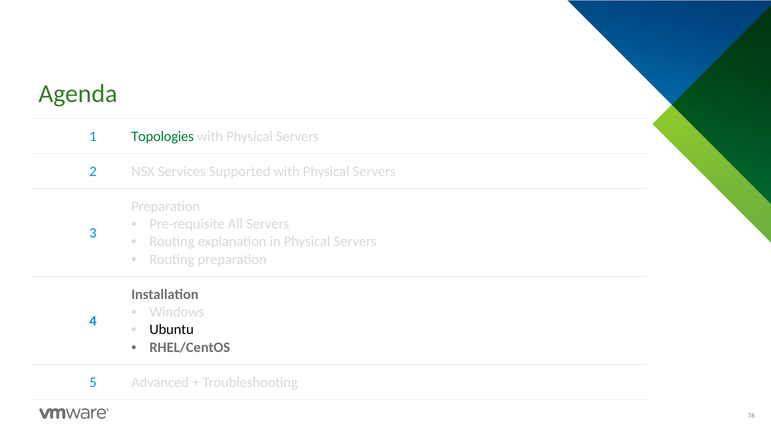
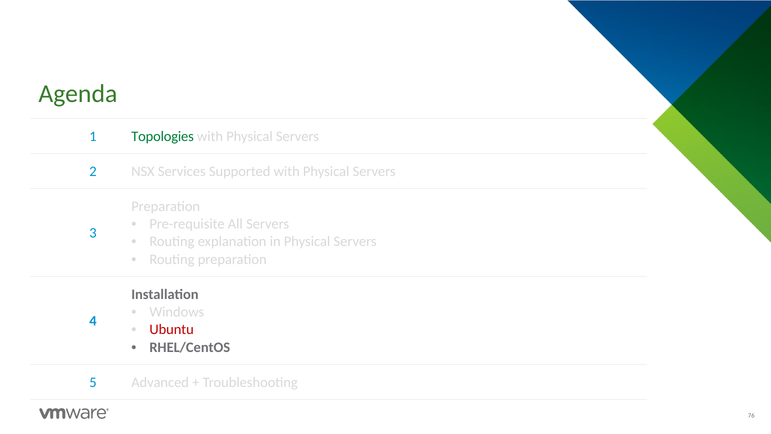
Ubuntu colour: black -> red (172, 329)
